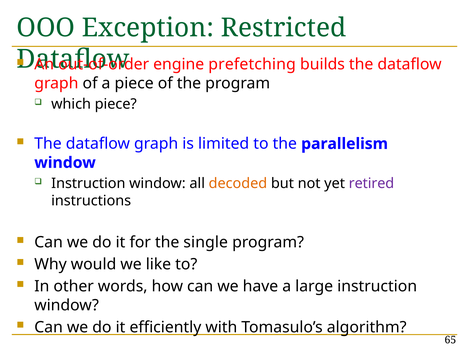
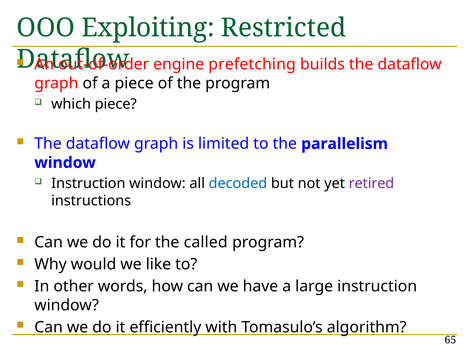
Exception: Exception -> Exploiting (148, 28)
decoded colour: orange -> blue (238, 184)
single: single -> called (206, 243)
